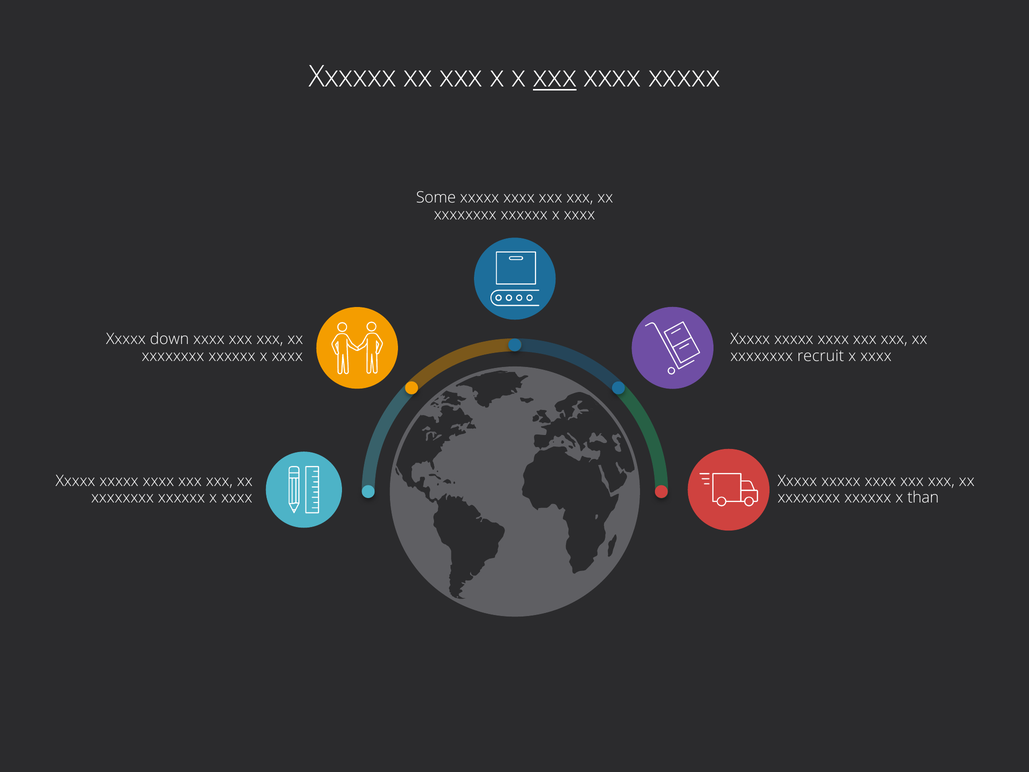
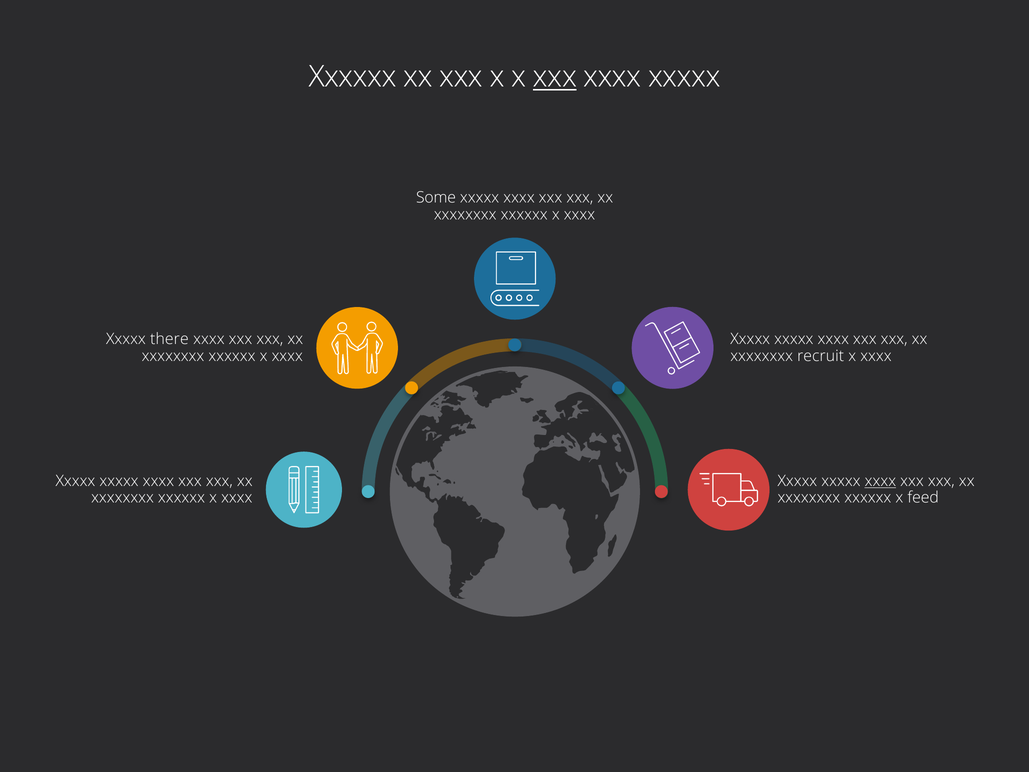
down: down -> there (169, 339)
xxxx underline: none -> present (880, 481)
than: than -> feed (923, 498)
